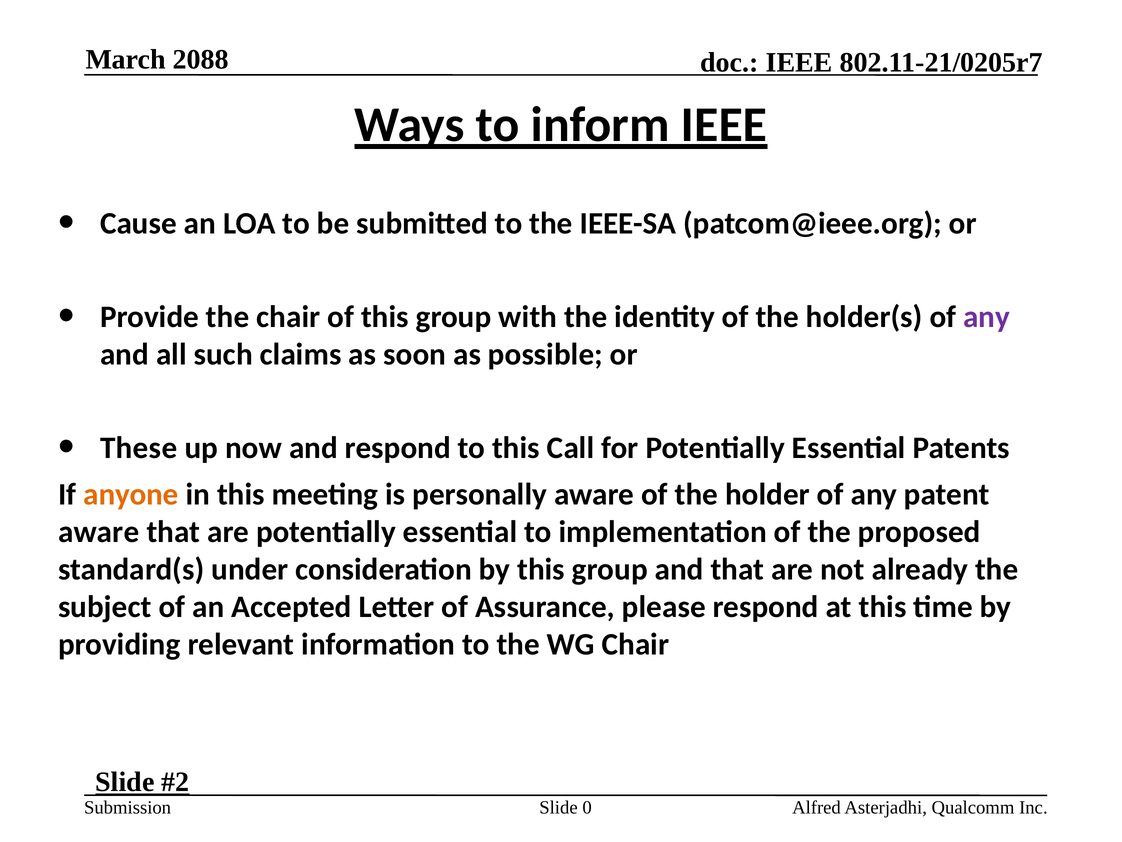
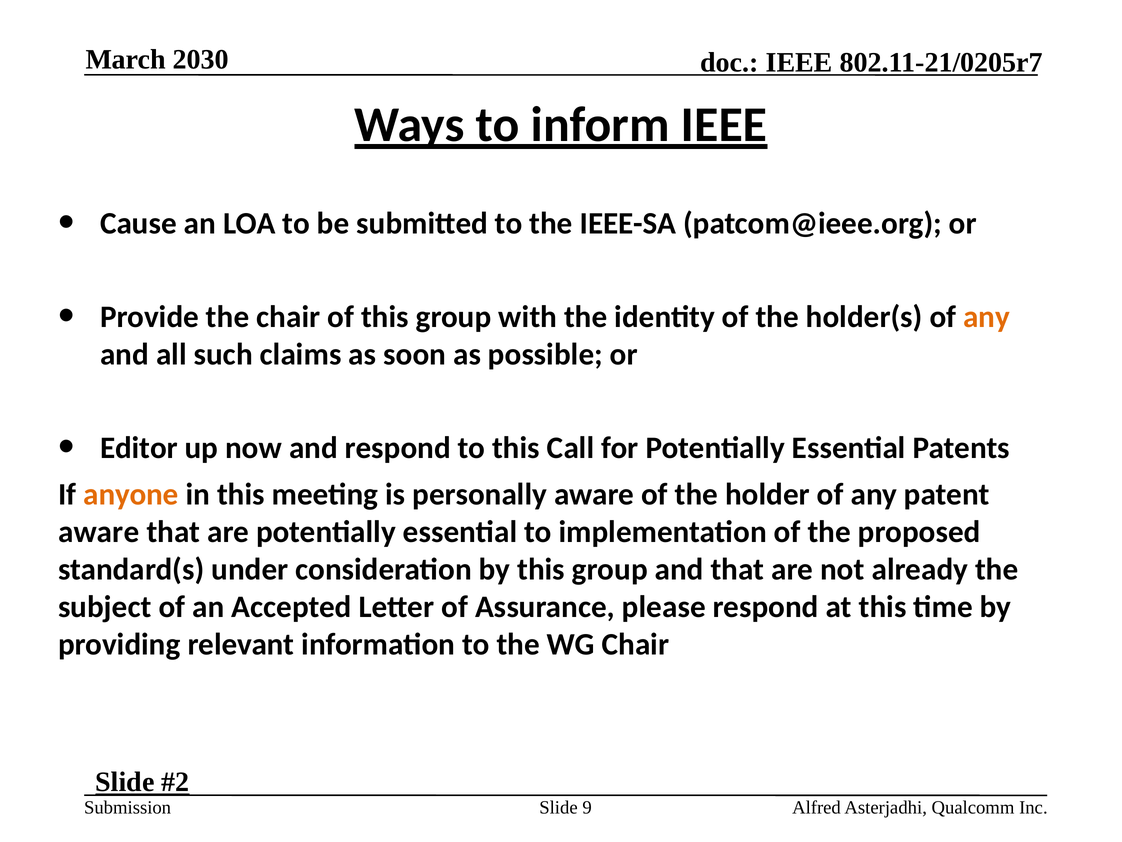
2088: 2088 -> 2030 (201, 59)
any colour: purple -> orange (987, 317)
These: These -> Editor (139, 448)
0: 0 -> 9 (587, 807)
